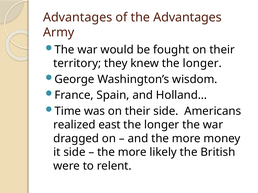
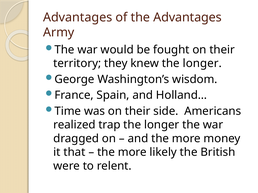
east: east -> trap (110, 125)
it side: side -> that (74, 153)
